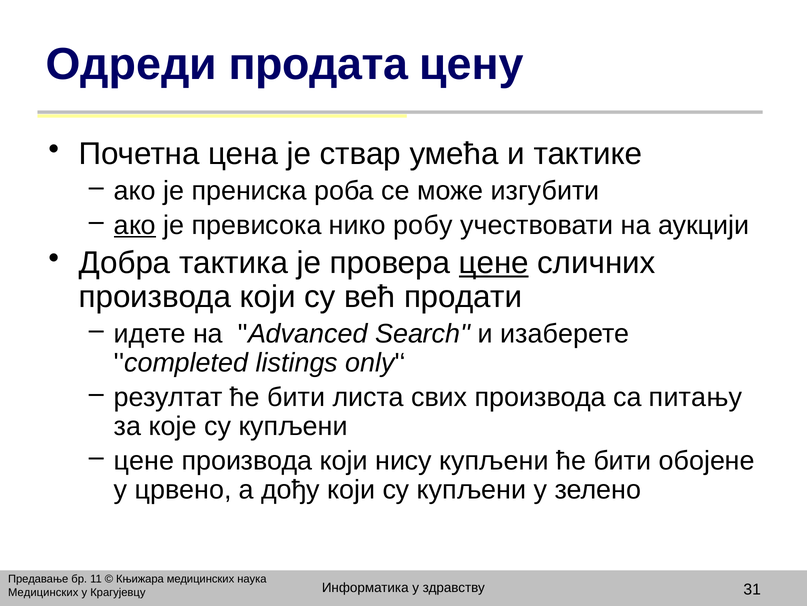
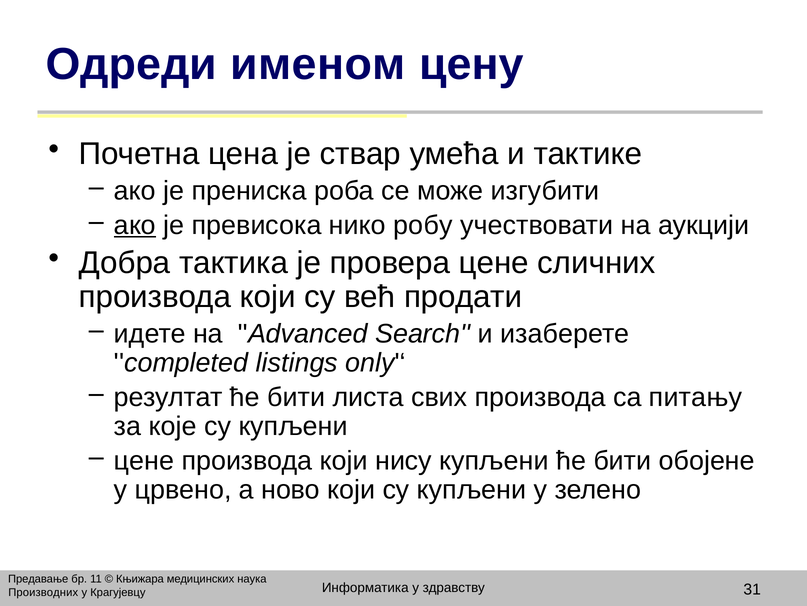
продата: продата -> именом (318, 64)
цене underline: present -> none (494, 263)
дођу: дођу -> ново (291, 489)
Медицинских: Медицинских -> Производних (43, 592)
